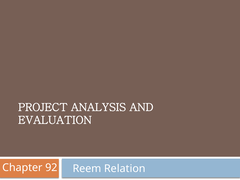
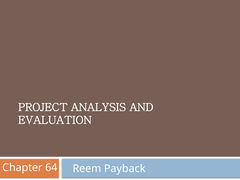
92: 92 -> 64 (51, 168)
Relation: Relation -> Payback (125, 169)
